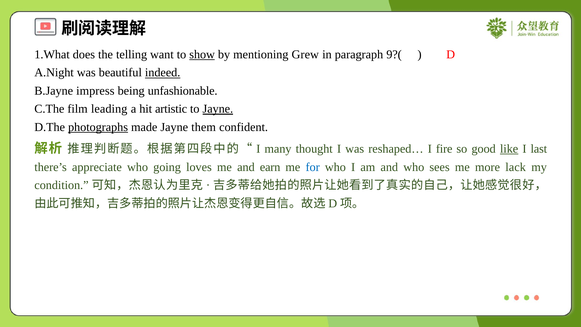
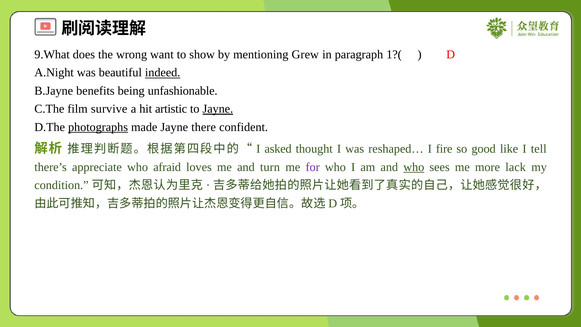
1.What: 1.What -> 9.What (52, 54)
telling: telling -> wrong (132, 54)
show underline: present -> none (202, 54)
9?(: 9?( -> 1?( (394, 54)
impress: impress -> benefits (95, 91)
leading: leading -> survive (109, 109)
them: them -> there (204, 127)
many: many -> asked (278, 149)
like underline: present -> none (509, 149)
last: last -> tell (539, 149)
going: going -> afraid (167, 167)
earn: earn -> turn (270, 167)
for colour: blue -> purple (313, 167)
who underline: none -> present (414, 167)
